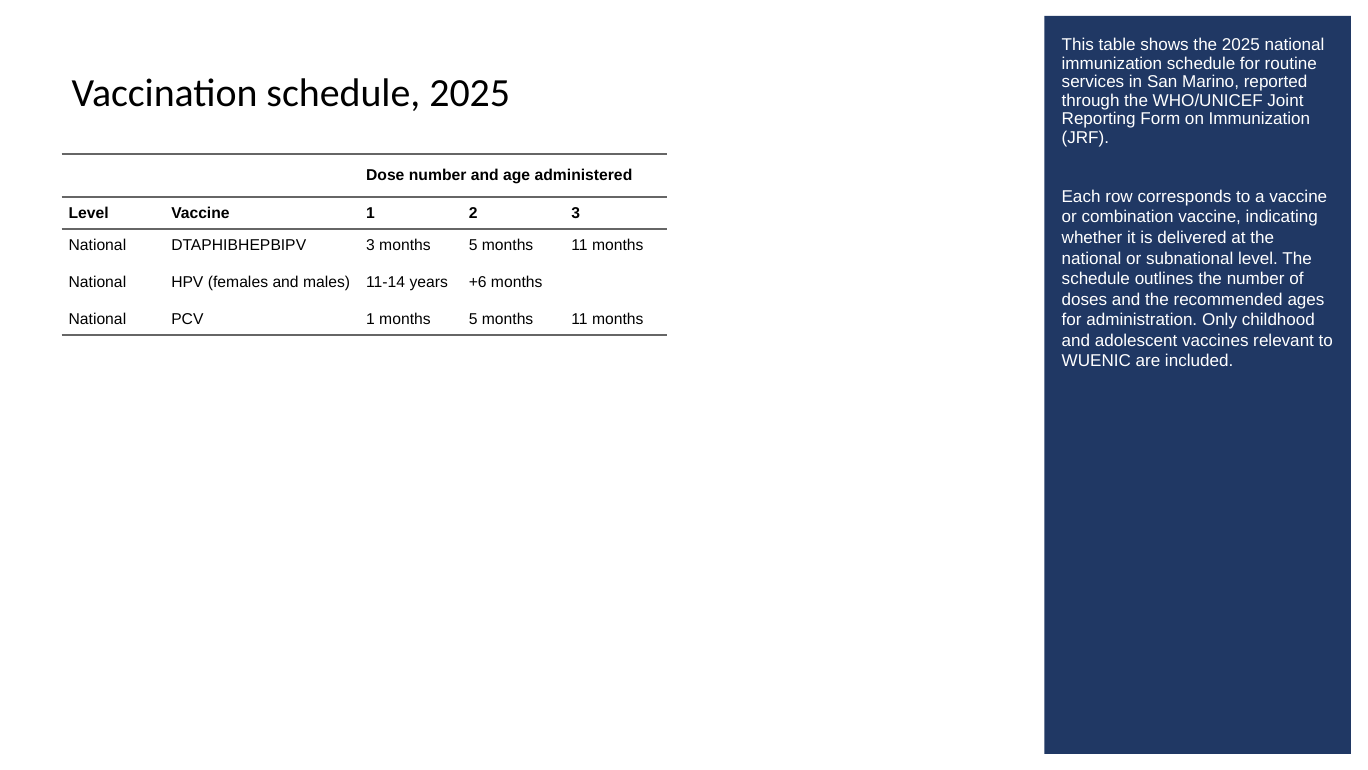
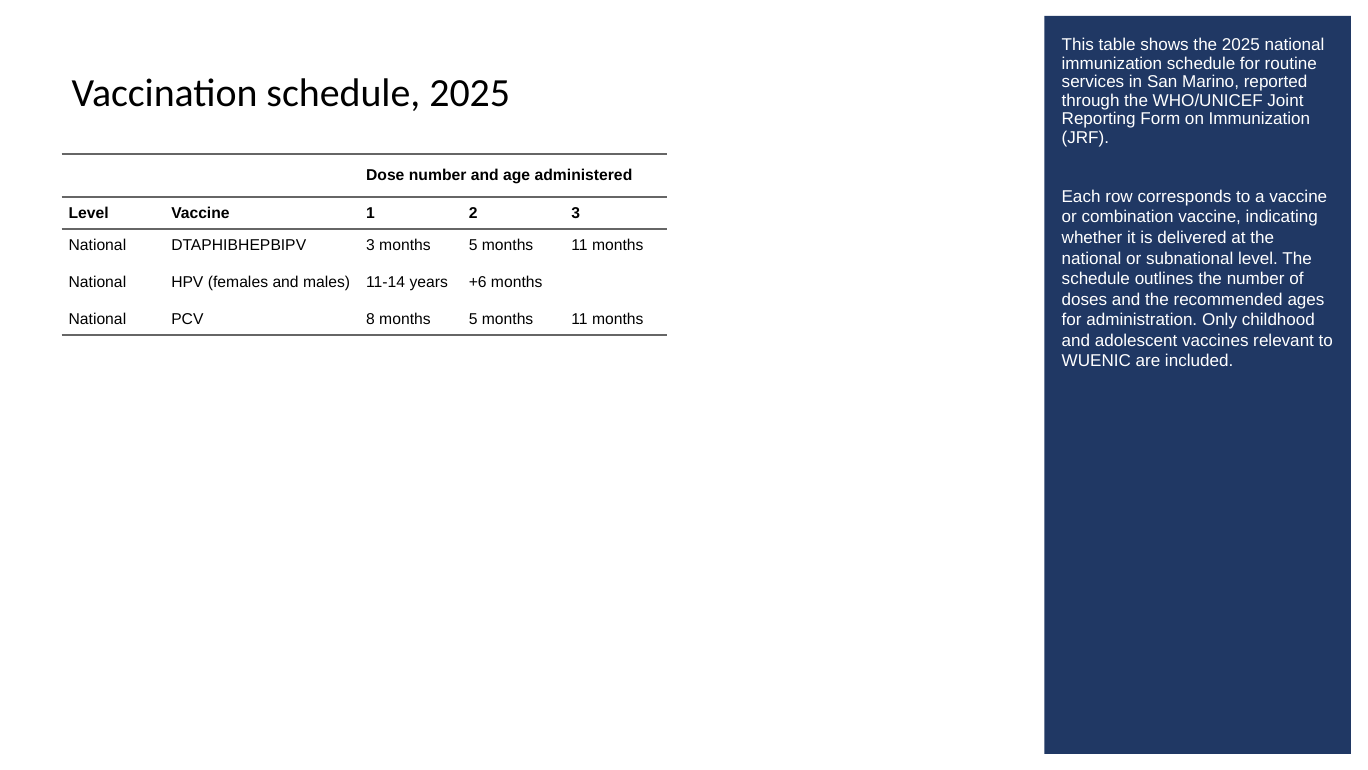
PCV 1: 1 -> 8 (371, 319)
